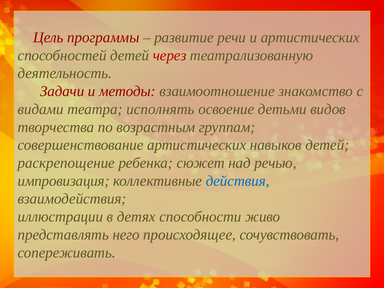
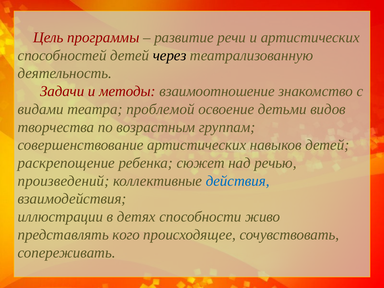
через colour: red -> black (170, 55)
исполнять: исполнять -> проблемой (160, 109)
импровизация: импровизация -> произведений (63, 181)
него: него -> кого (126, 235)
